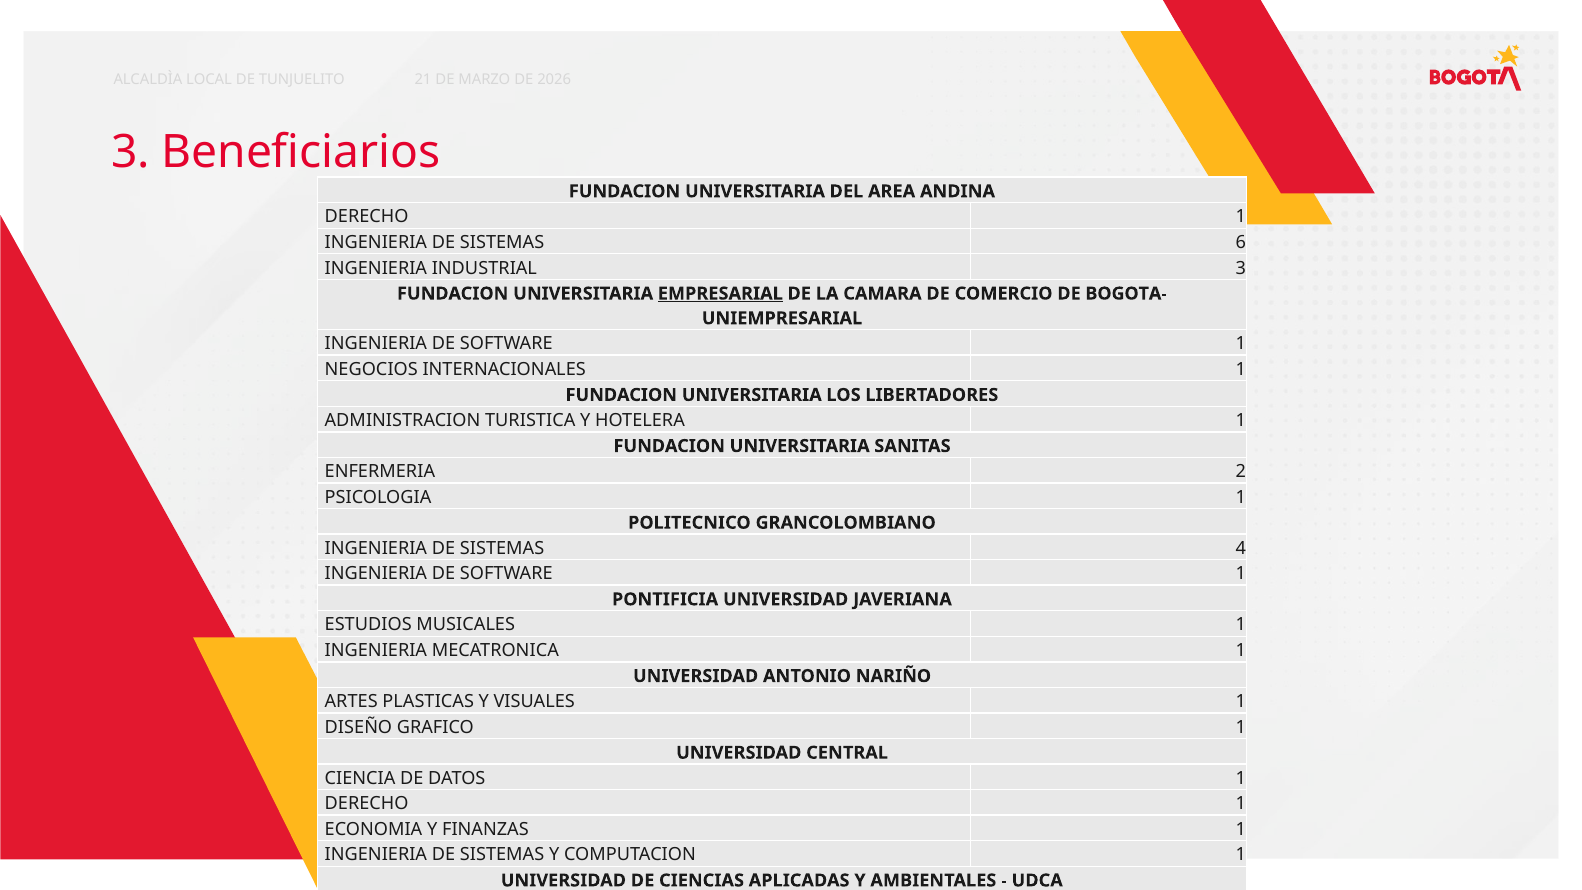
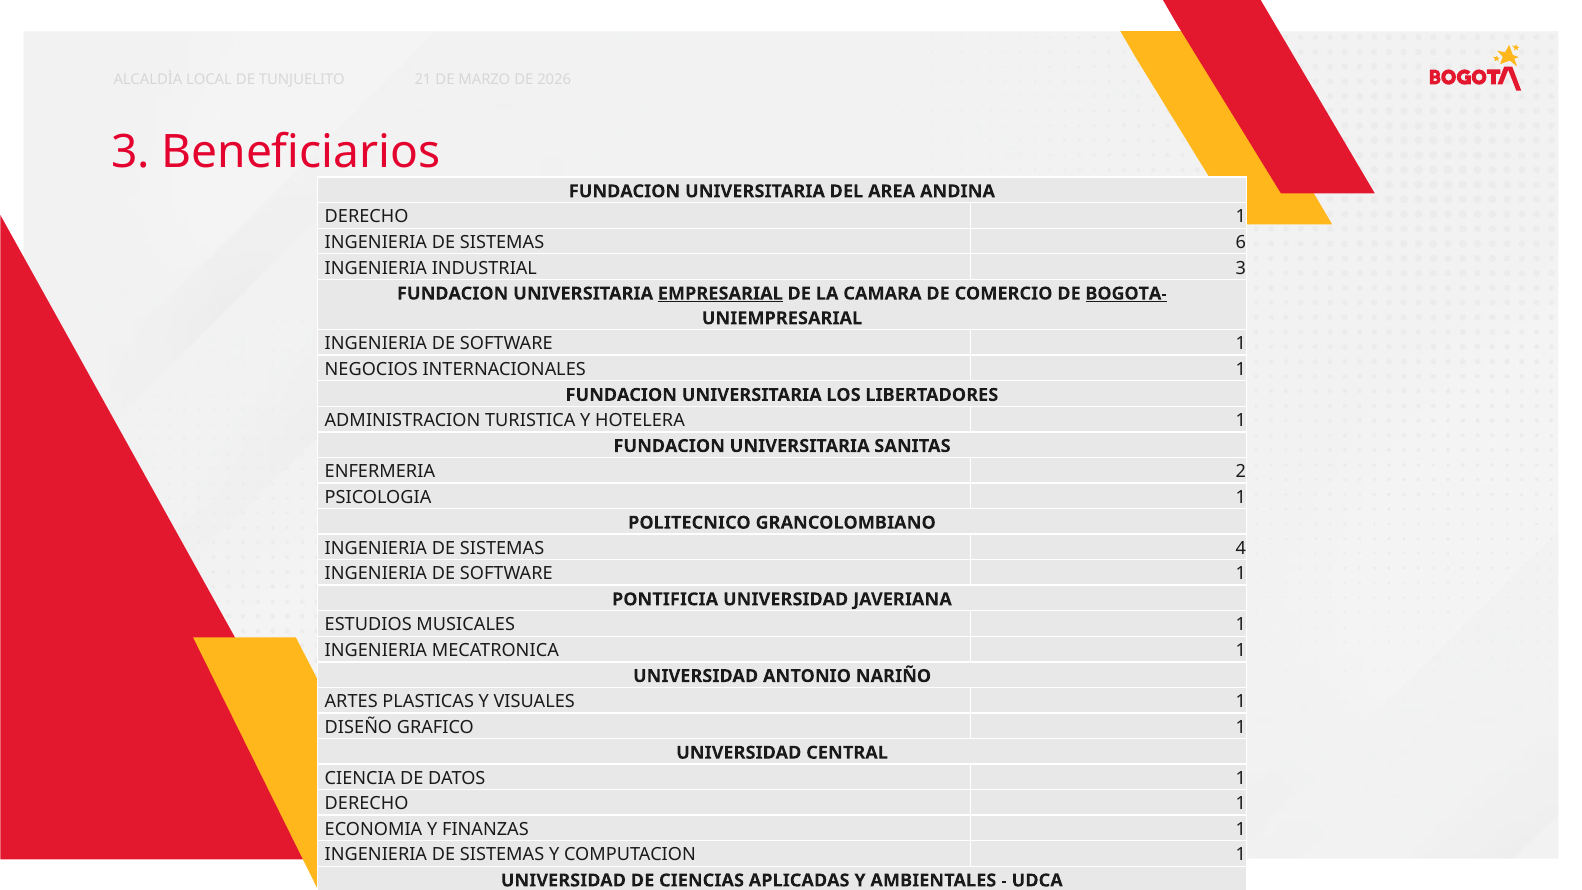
BOGOTA- underline: none -> present (1126, 294)
